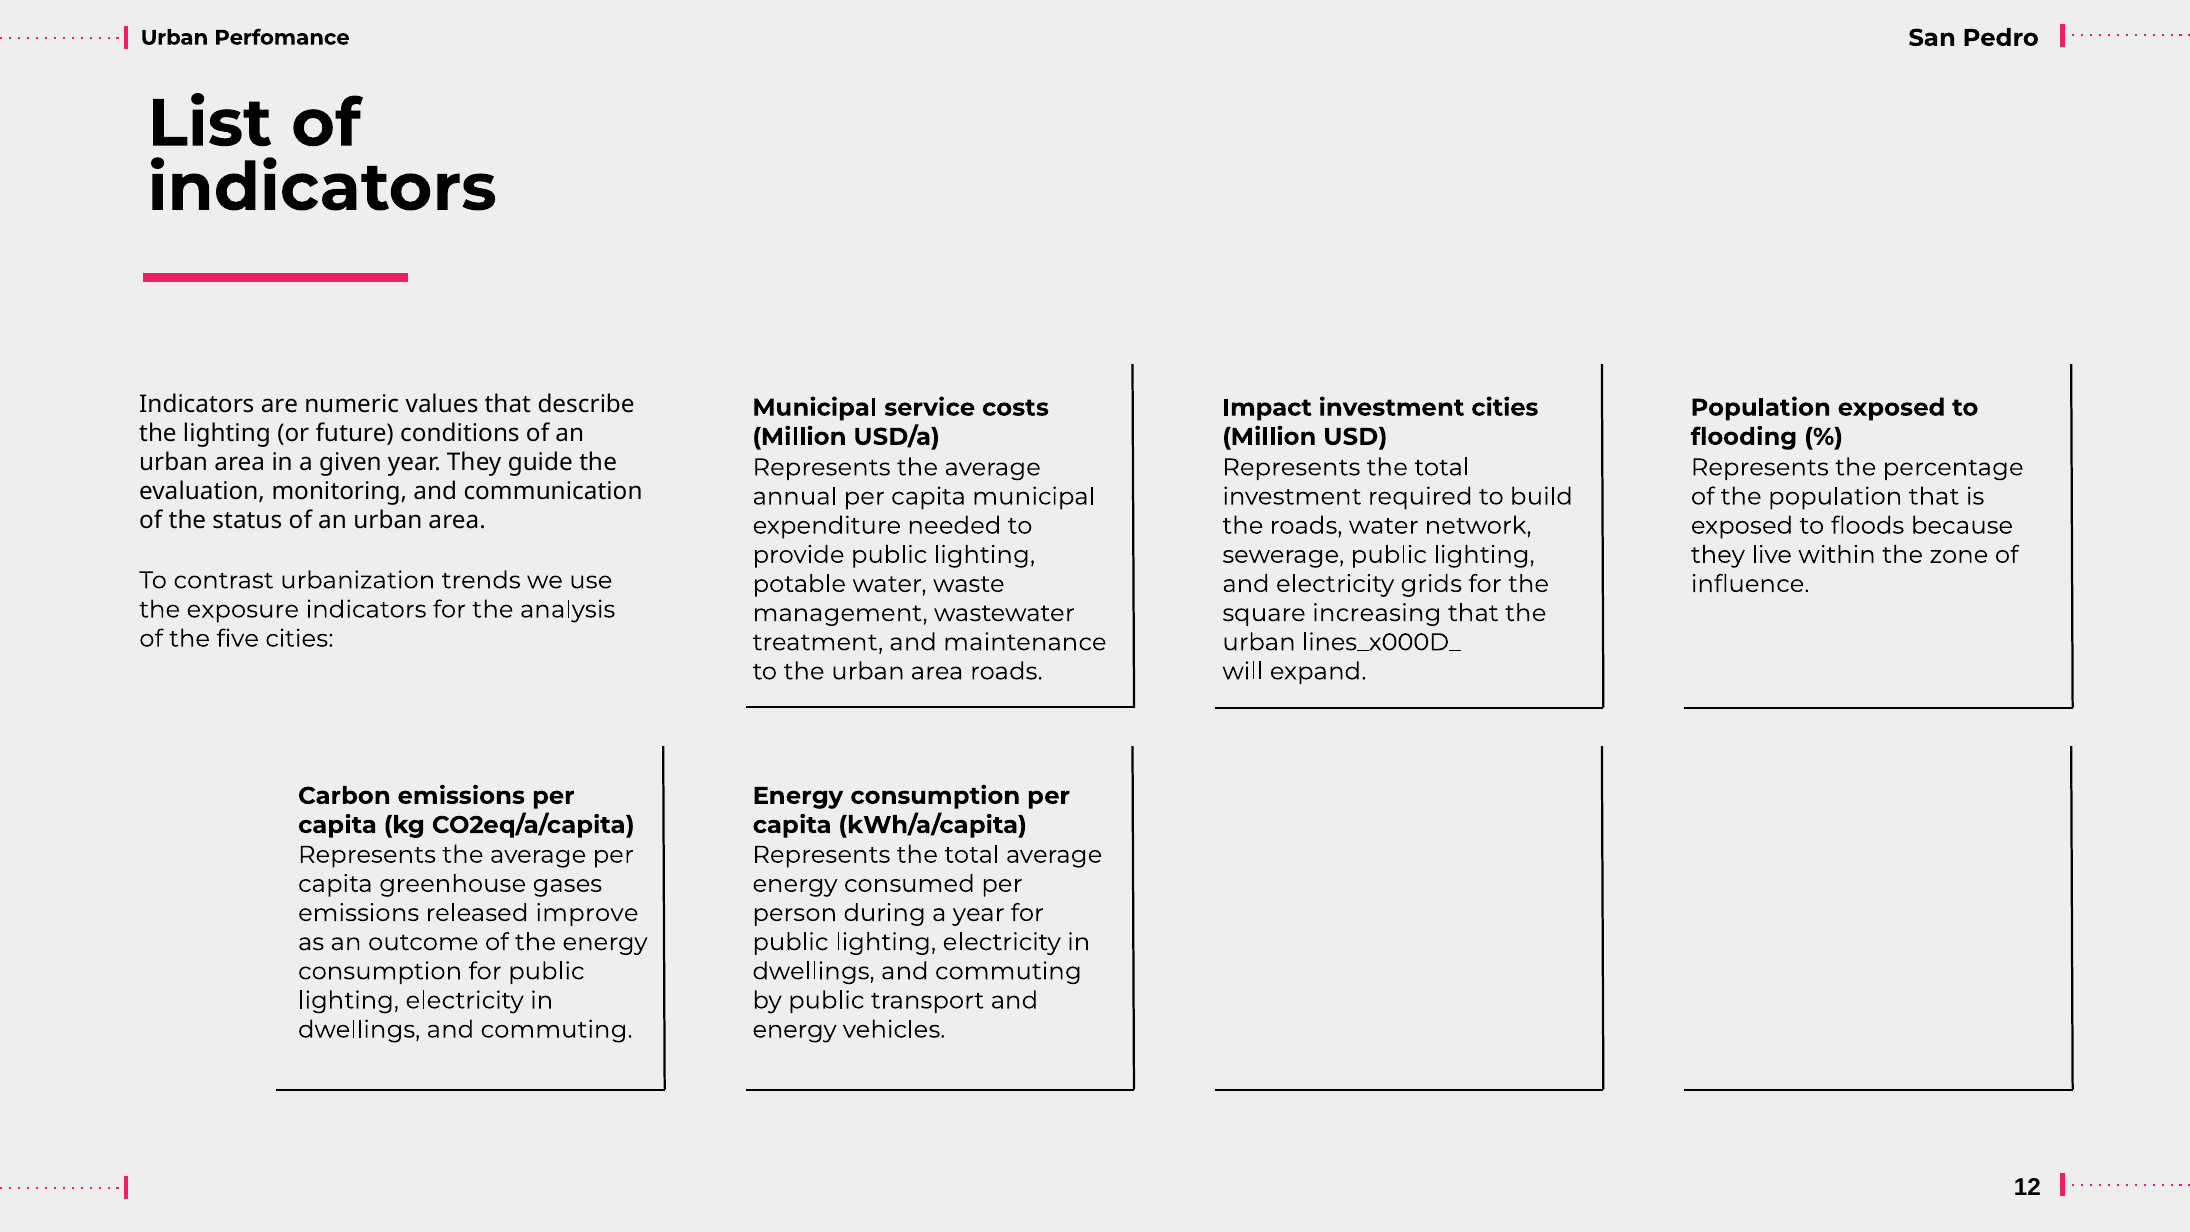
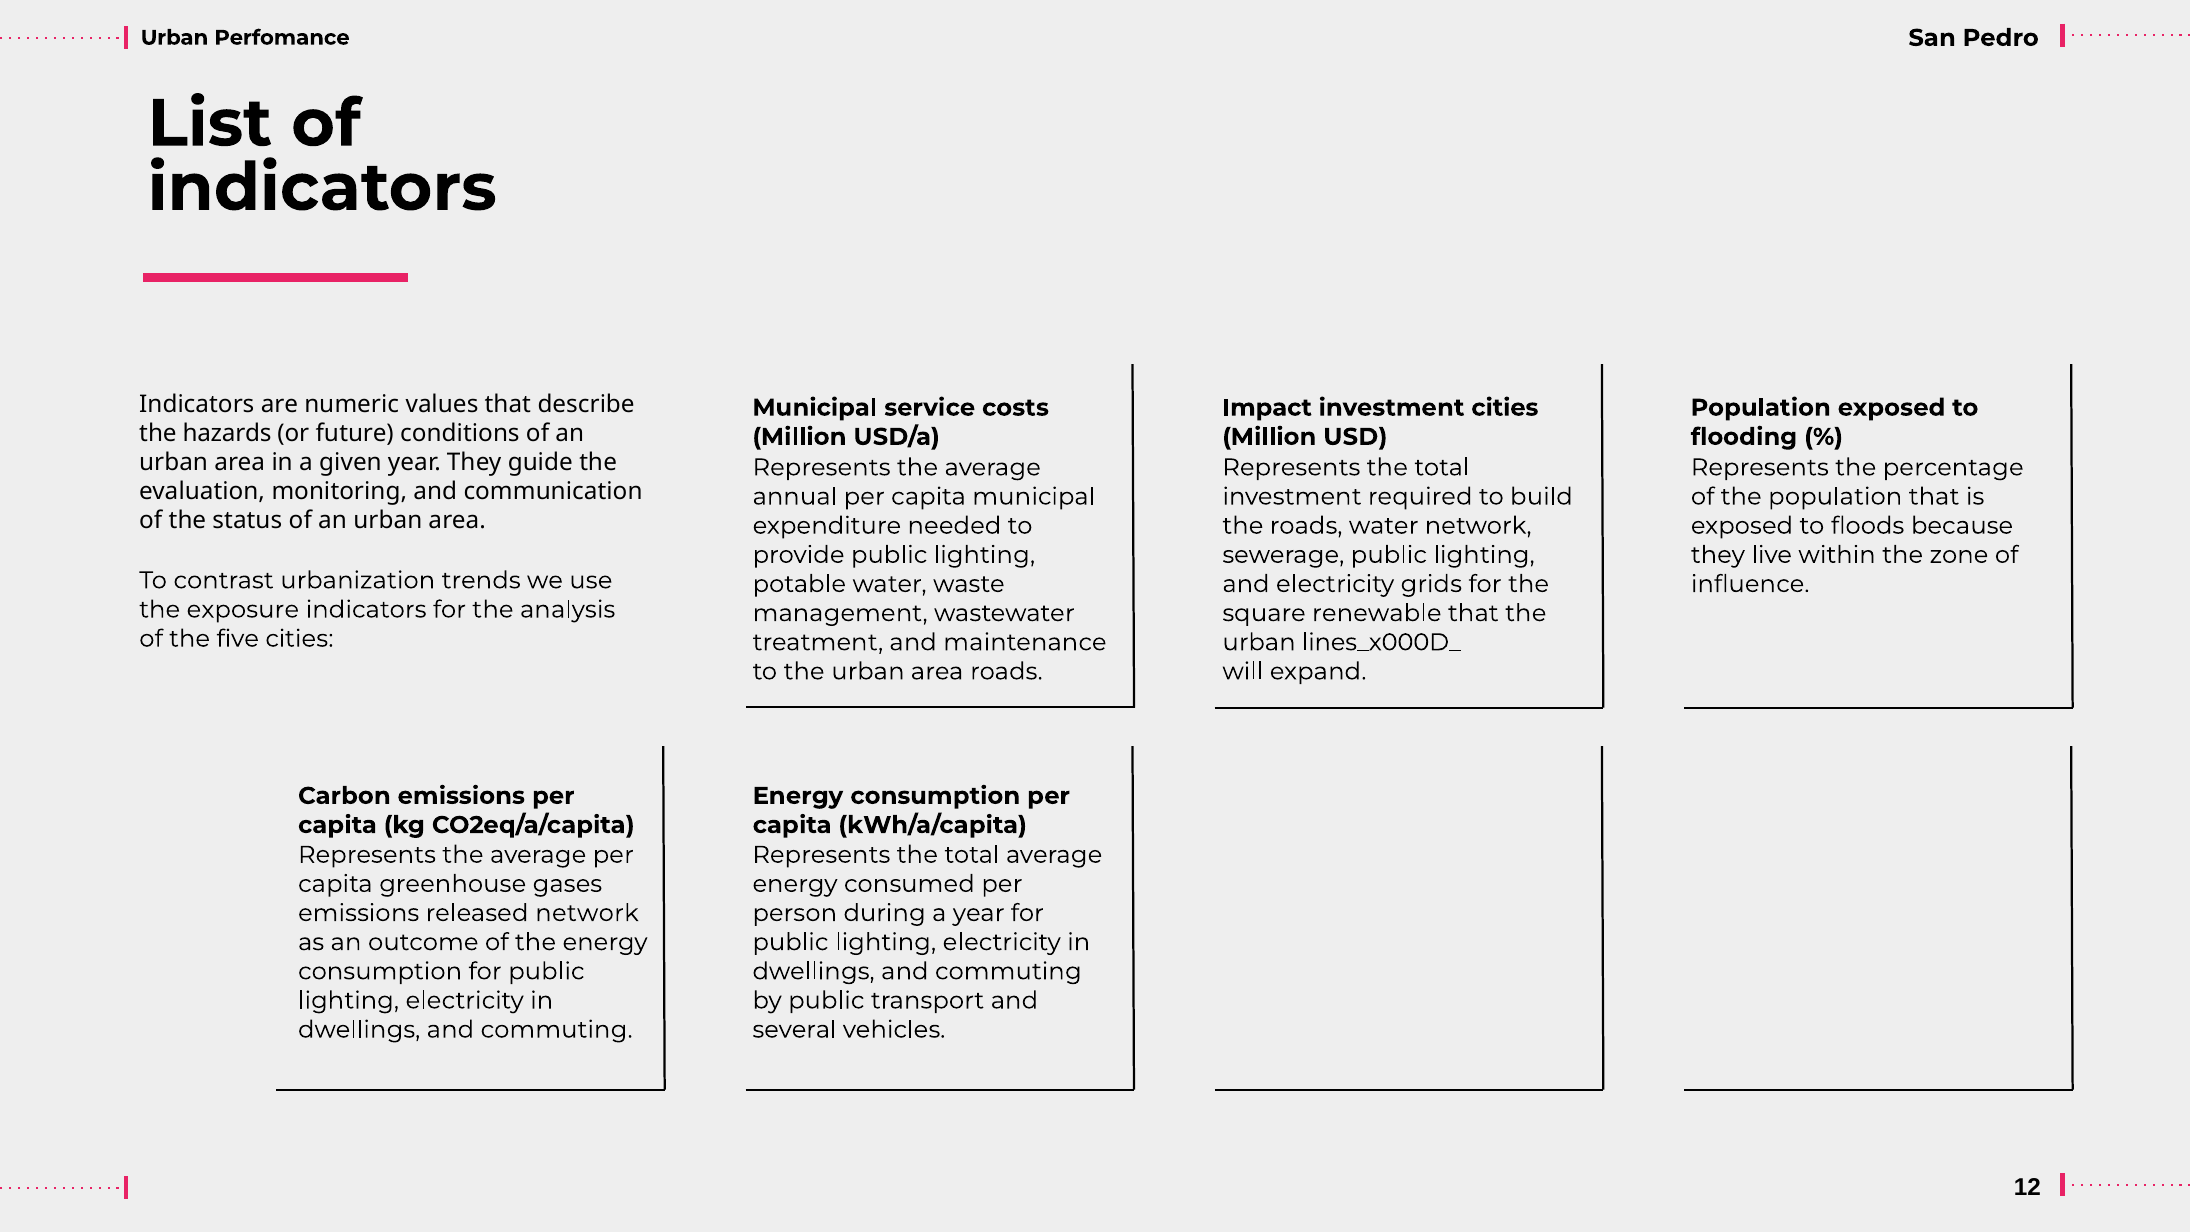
the lighting: lighting -> hazards (227, 433)
increasing: increasing -> renewable (1377, 613)
released improve: improve -> network (587, 913)
energy: energy -> several (794, 1030)
